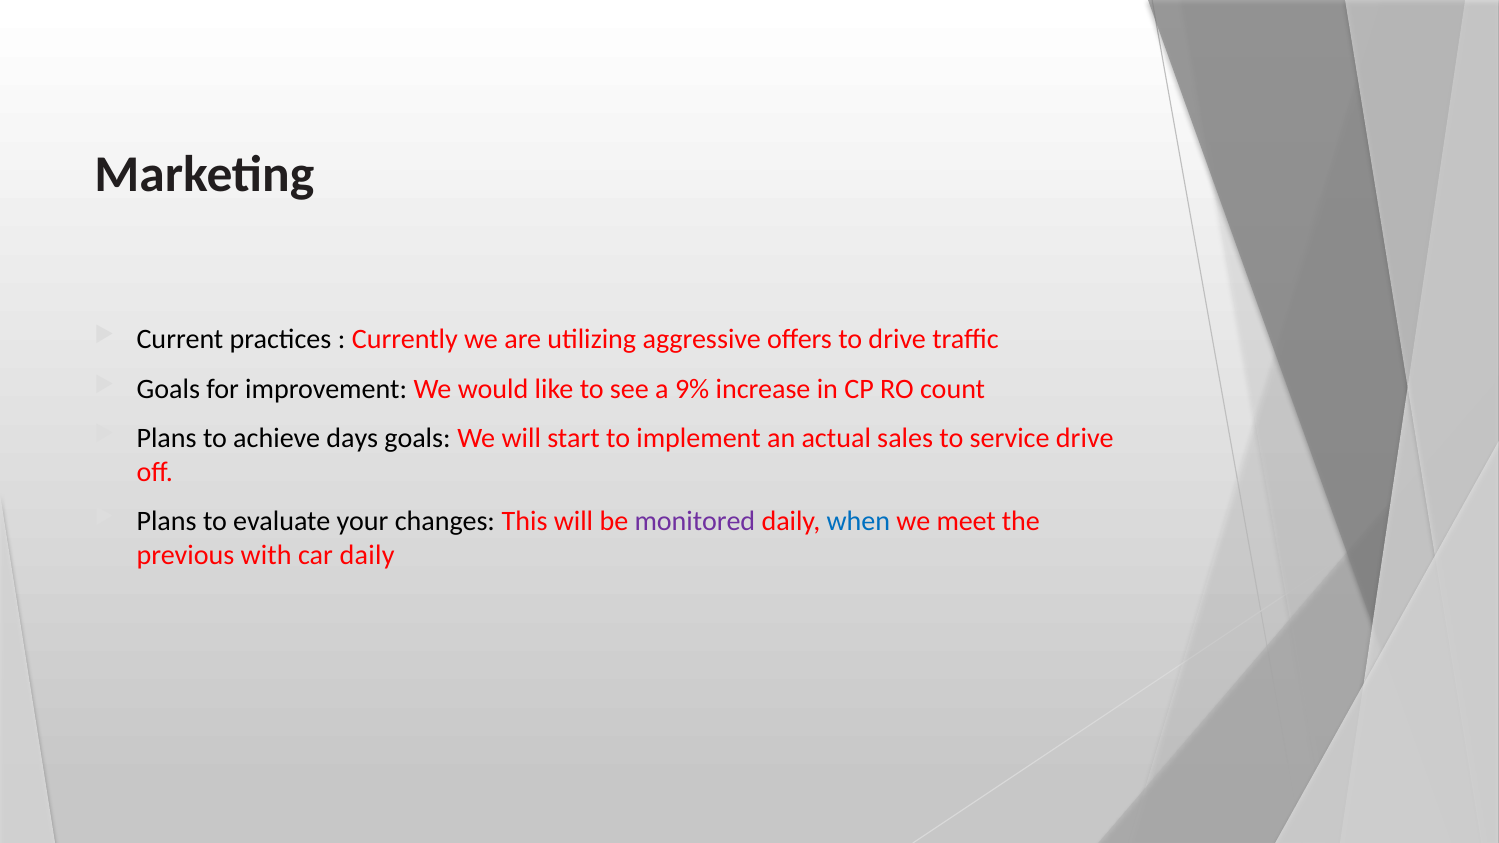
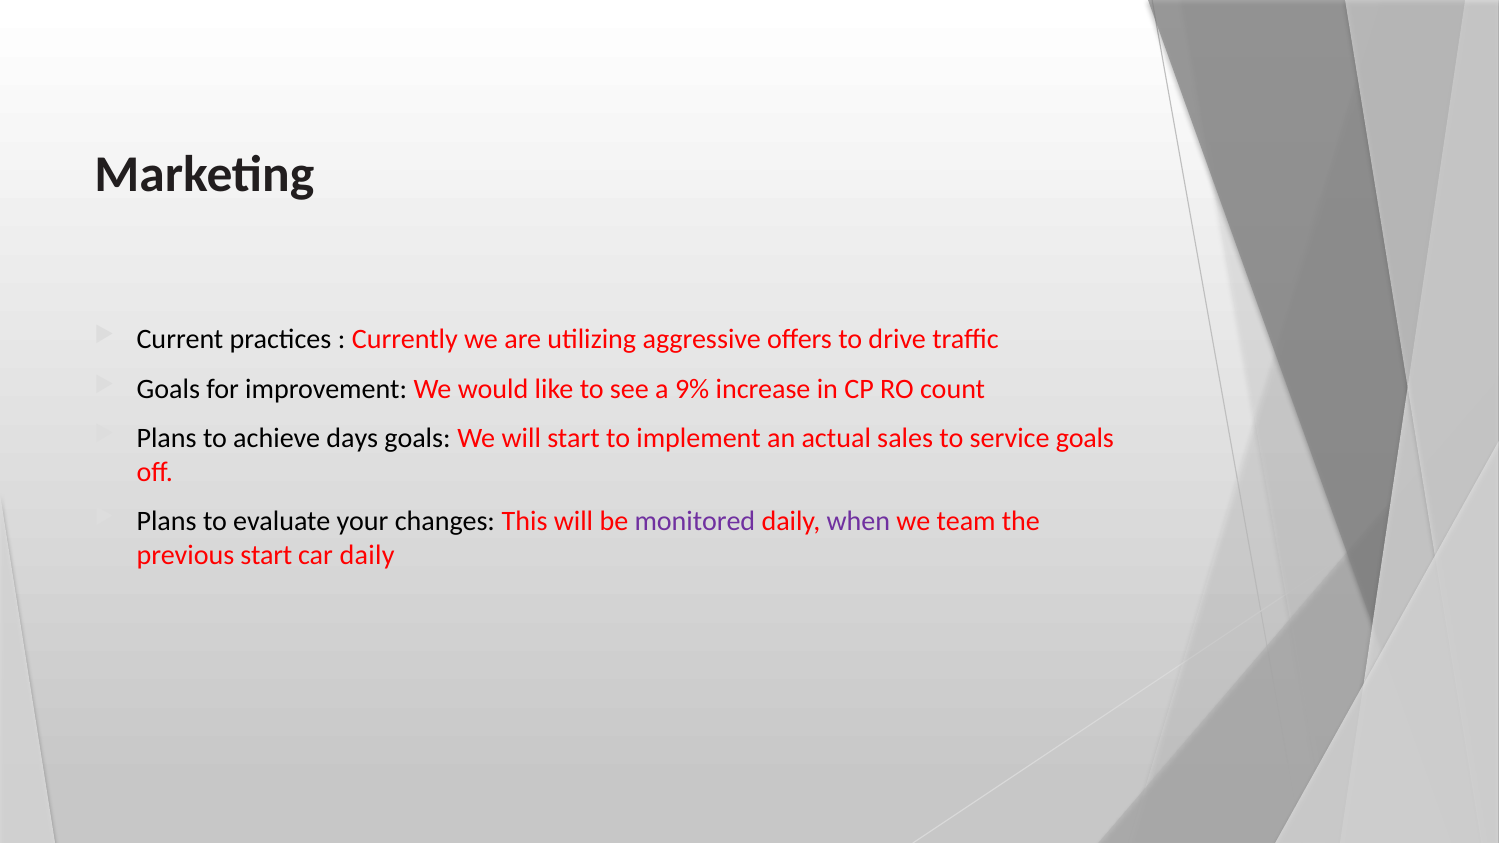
service drive: drive -> goals (1085, 438)
when colour: blue -> purple (858, 521)
meet: meet -> team (966, 521)
previous with: with -> start (266, 555)
